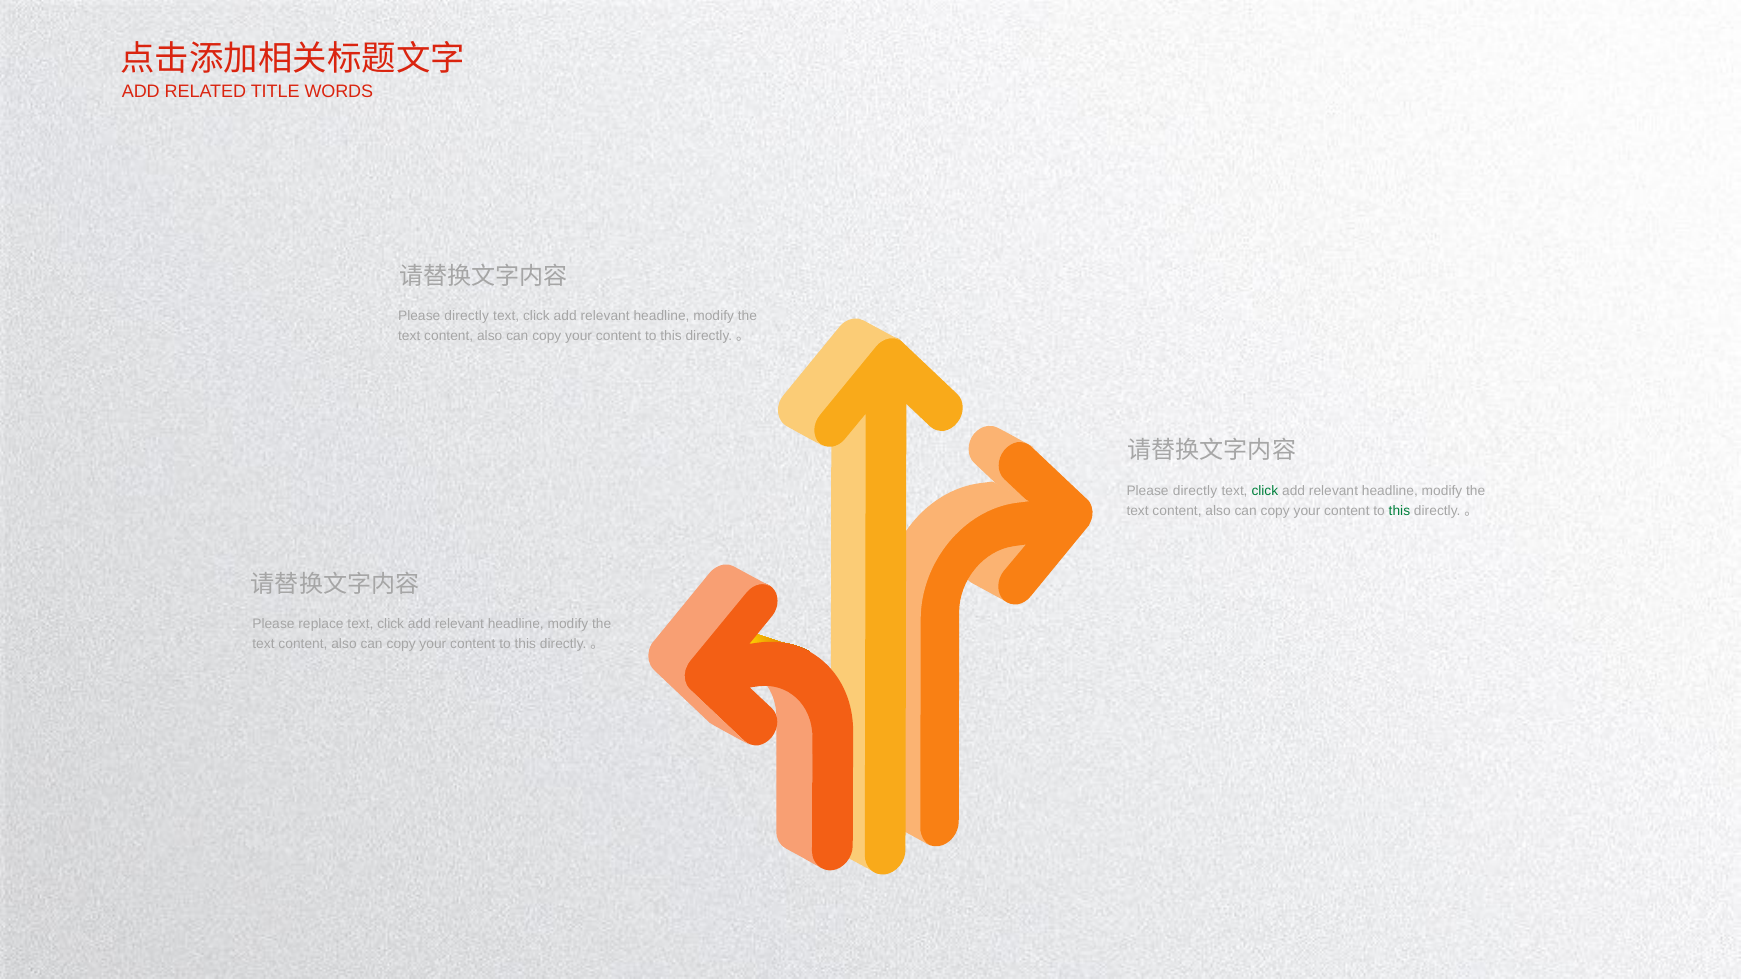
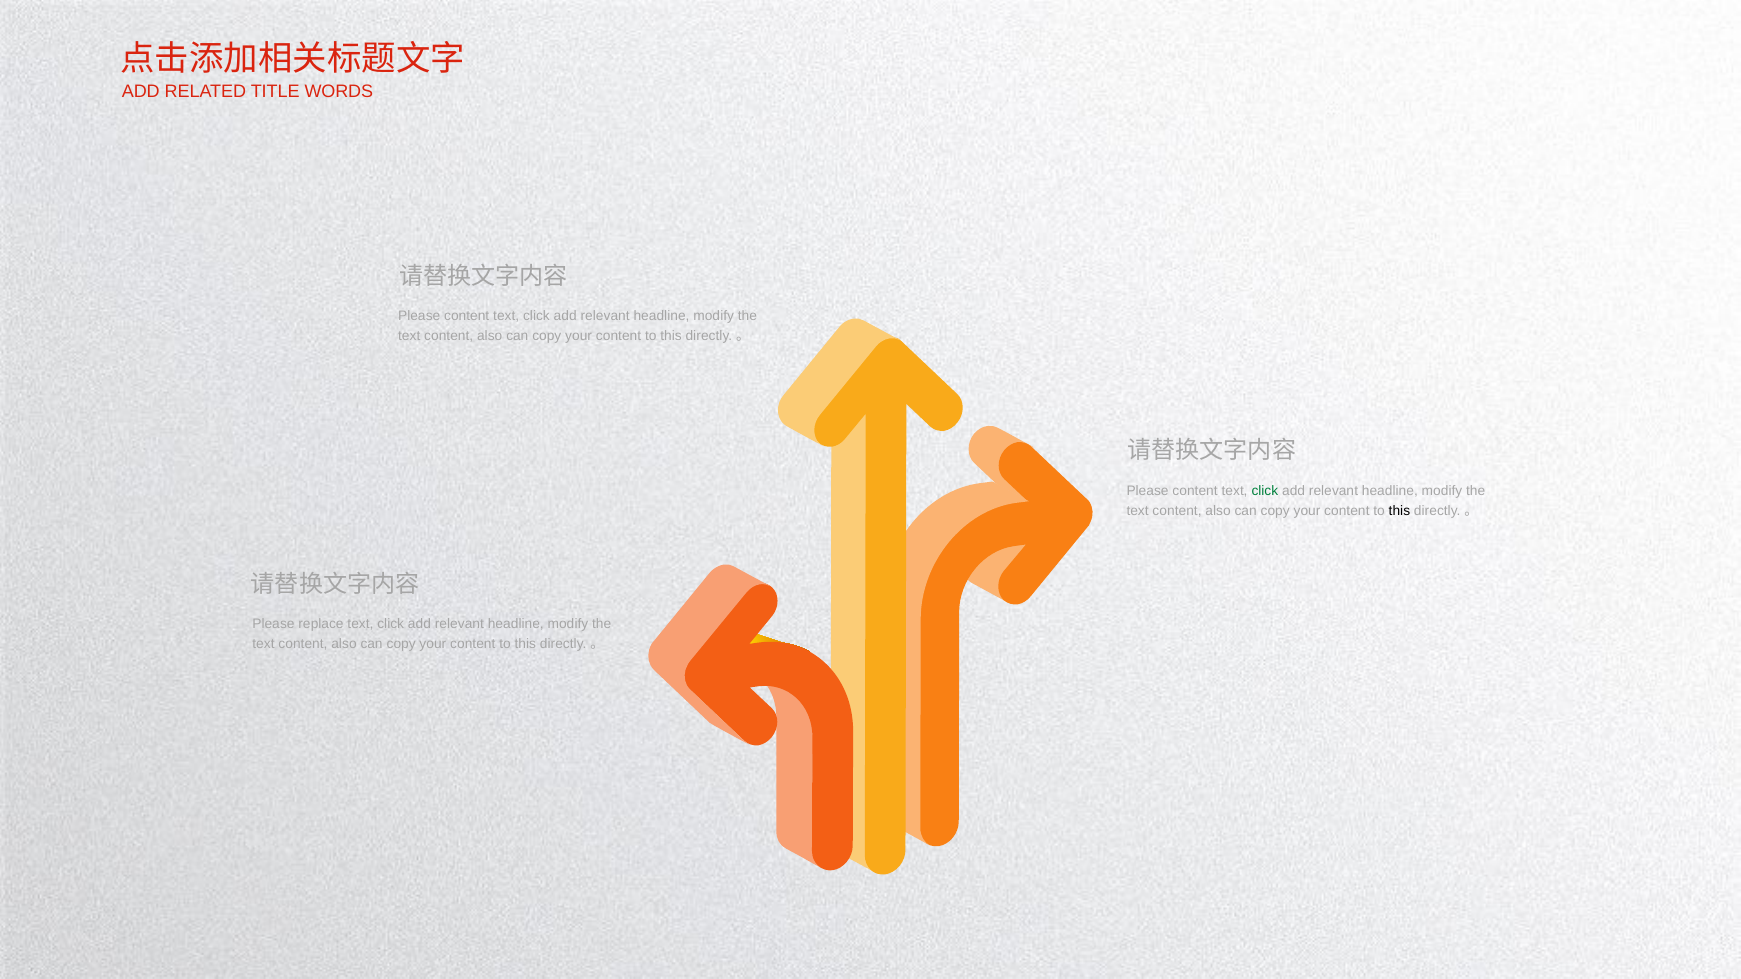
directly: directly -> content (467, 316)
directly: directly -> content (1195, 491)
this colour: green -> black (1399, 511)
